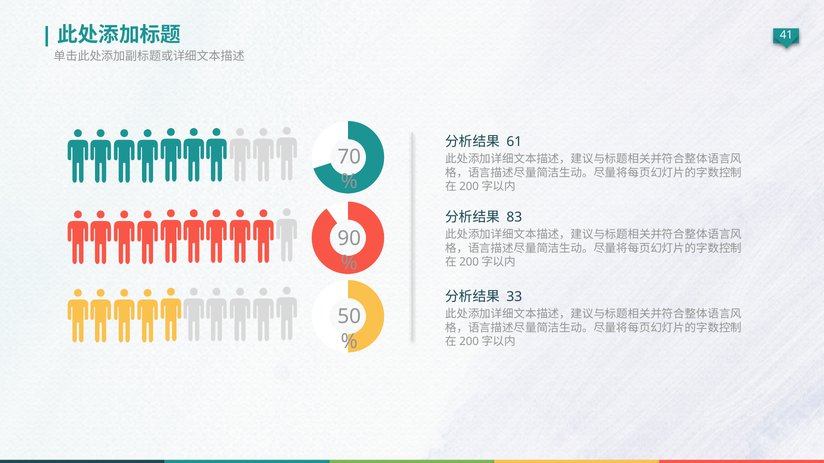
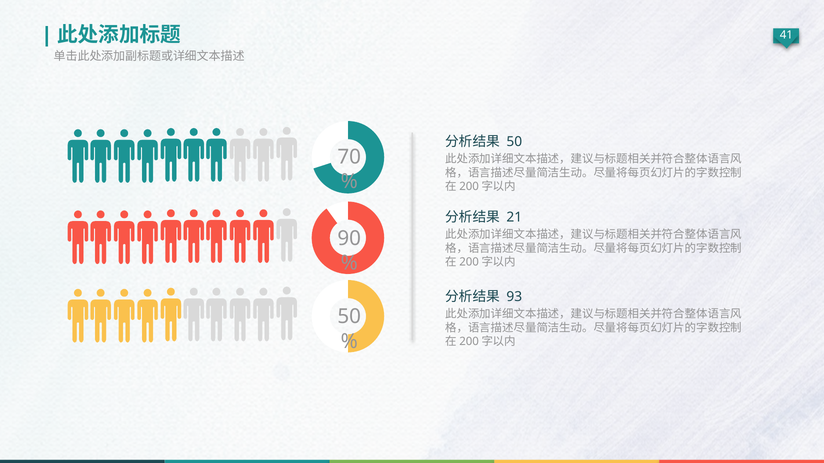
61: 61 -> 50 (514, 142)
83: 83 -> 21 (514, 218)
33: 33 -> 93 (514, 297)
